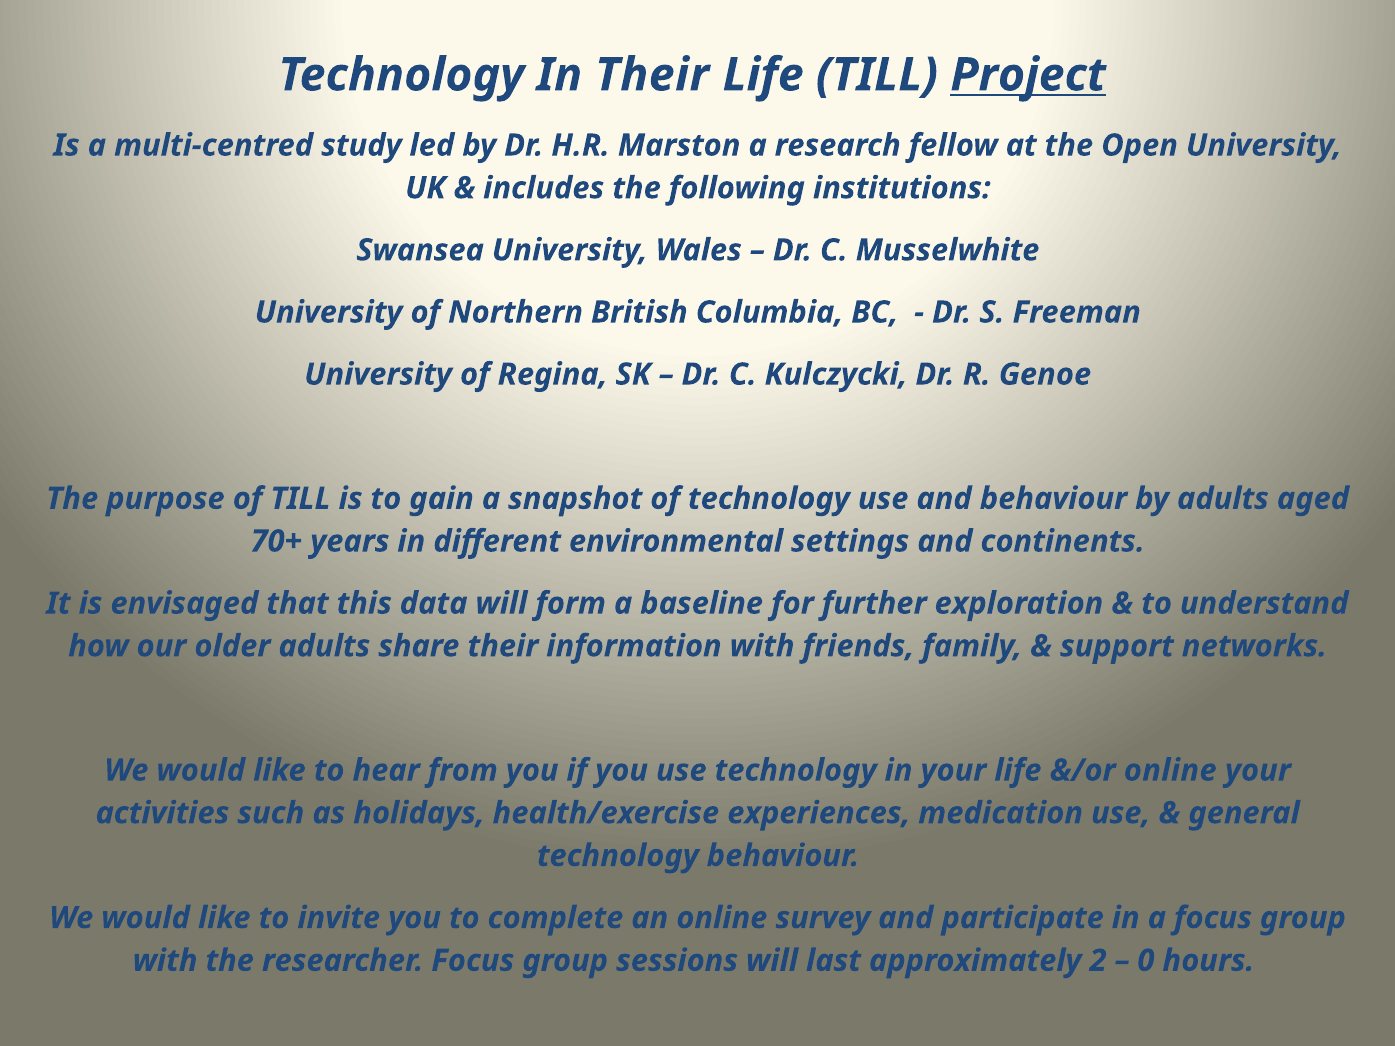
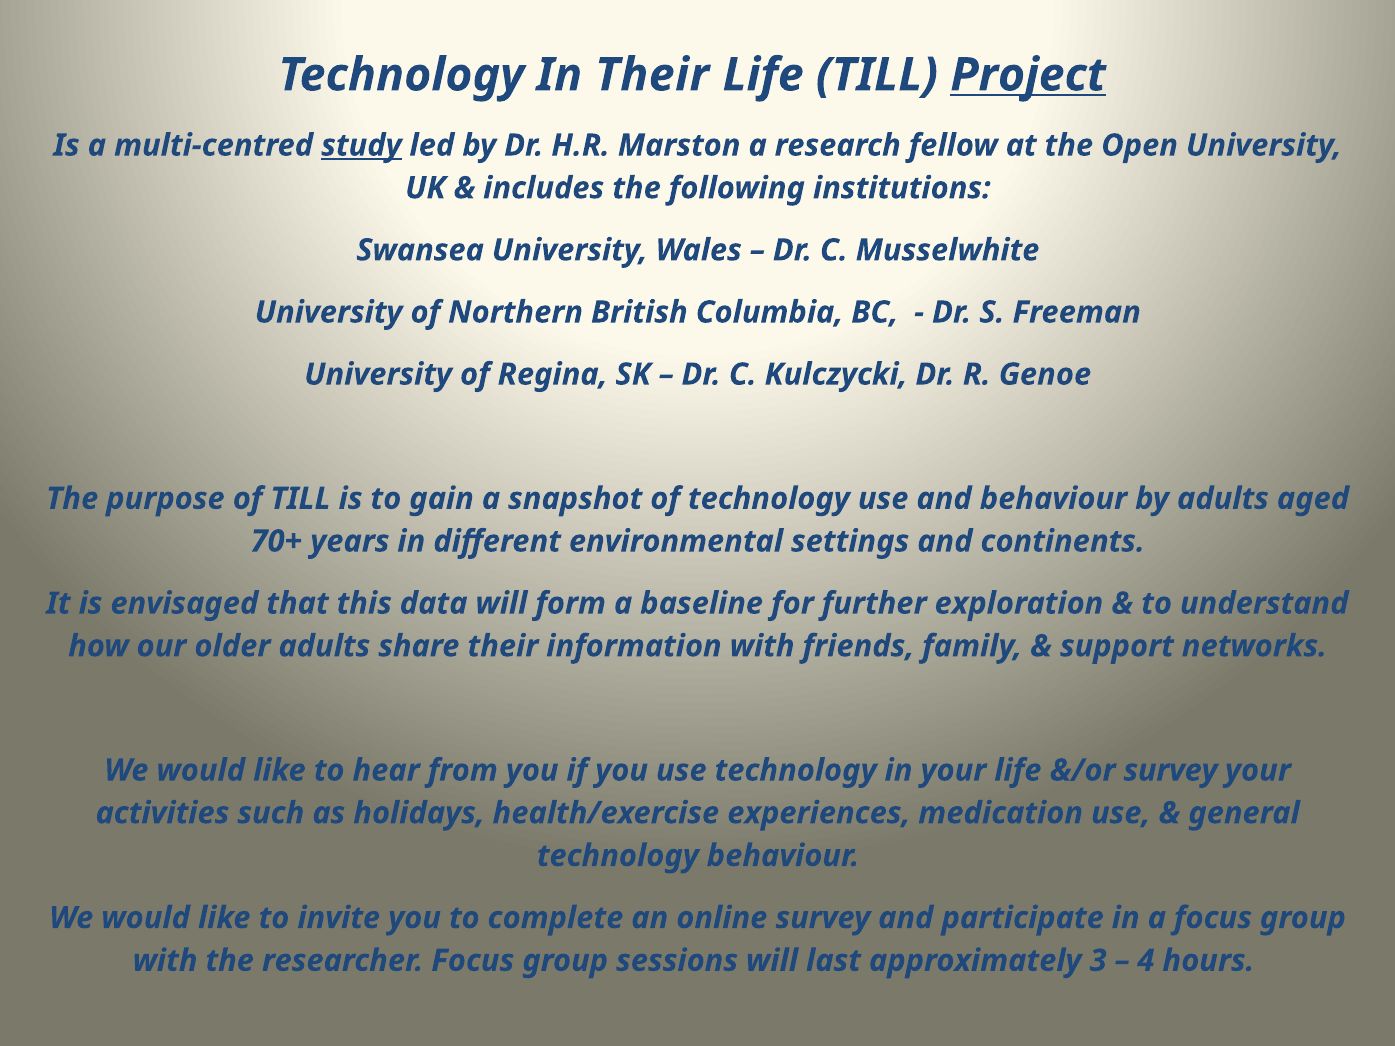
study underline: none -> present (361, 145)
&/or online: online -> survey (1171, 771)
2: 2 -> 3 (1098, 961)
0: 0 -> 4 (1146, 961)
